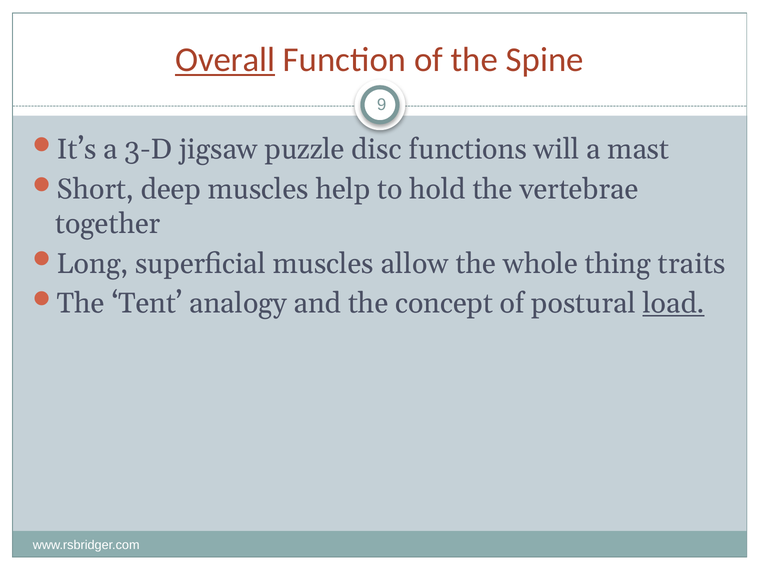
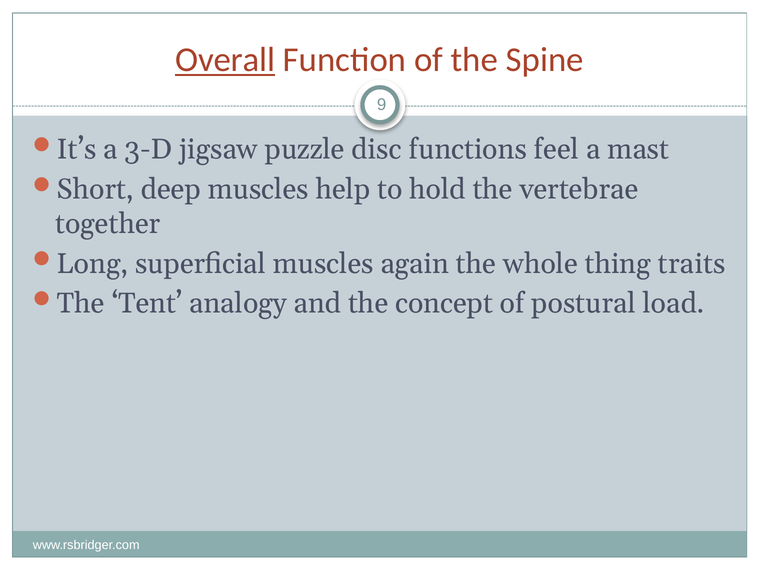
will: will -> feel (556, 150)
allow: allow -> again (415, 264)
load underline: present -> none (674, 304)
